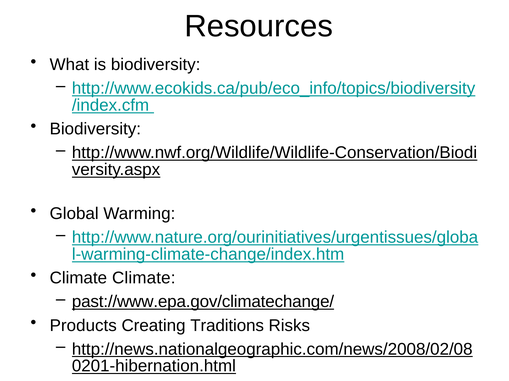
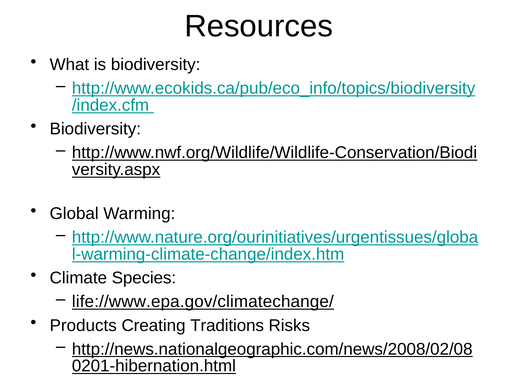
Climate Climate: Climate -> Species (144, 279)
past://www.epa.gov/climatechange/: past://www.epa.gov/climatechange/ -> life://www.epa.gov/climatechange/ (203, 302)
